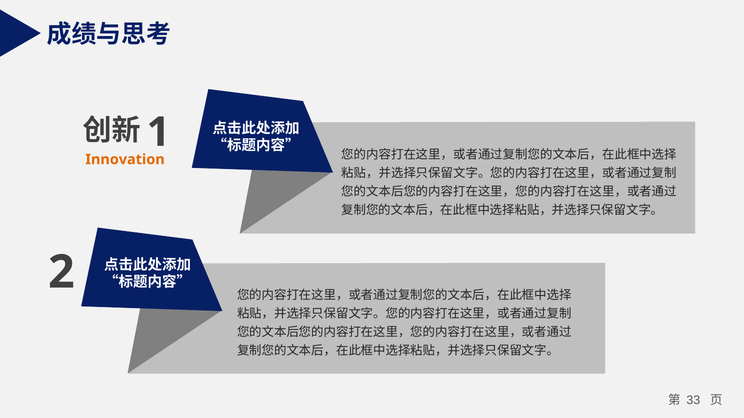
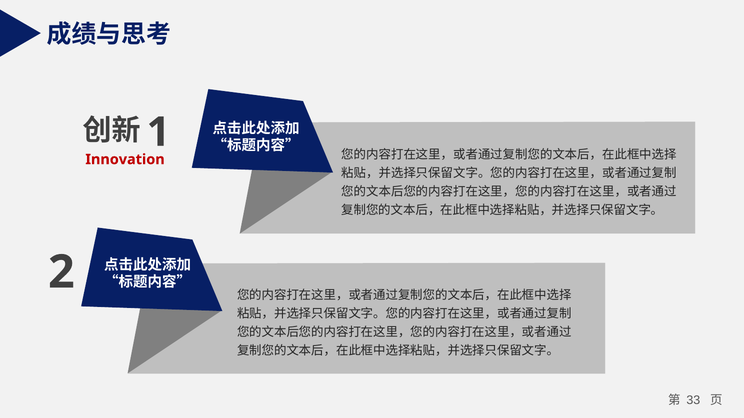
Innovation colour: orange -> red (125, 160)
